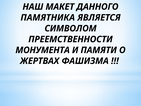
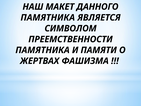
МОНУМЕНТА: МОНУМЕНТА -> ПАМЯТНИКА (43, 50)
